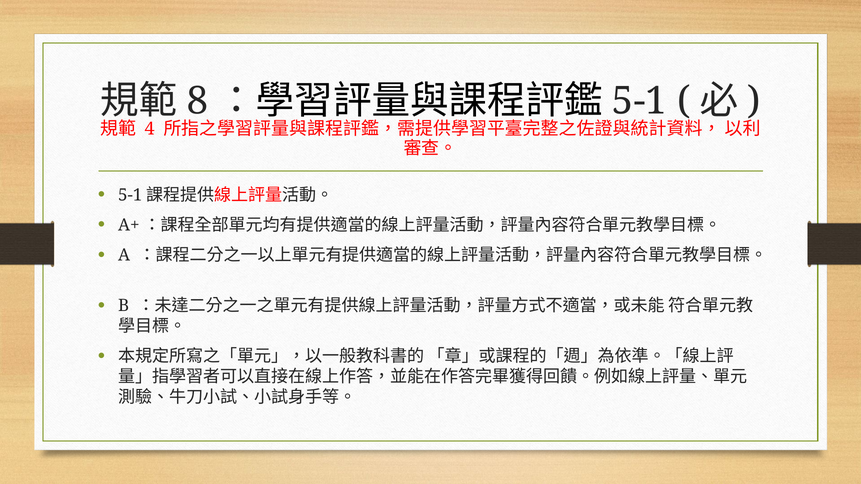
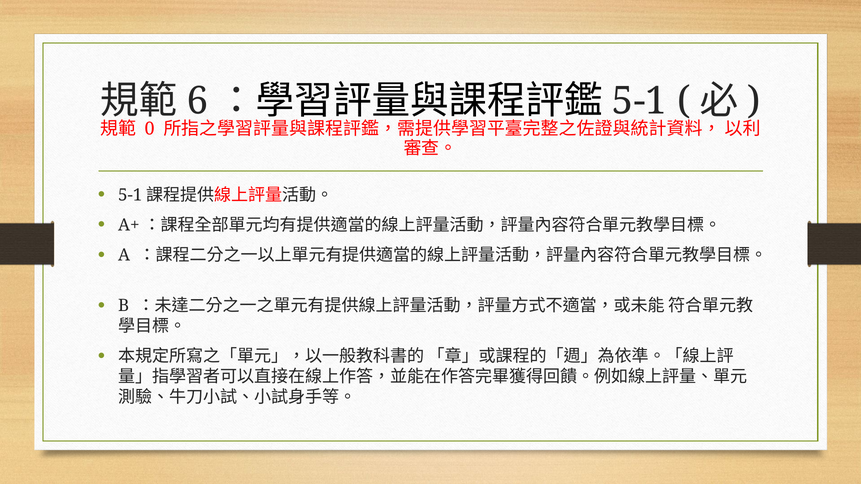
8: 8 -> 6 (197, 101)
4: 4 -> 0 (150, 129)
